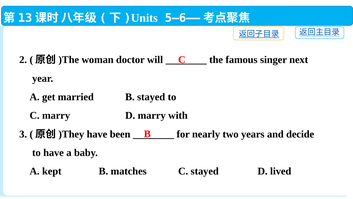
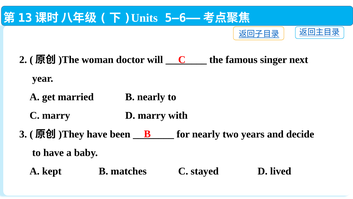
B stayed: stayed -> nearly (151, 97)
